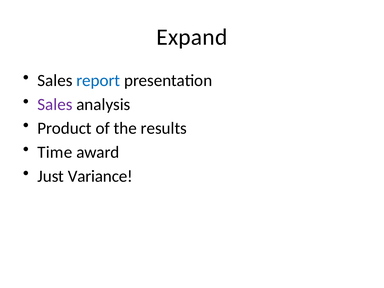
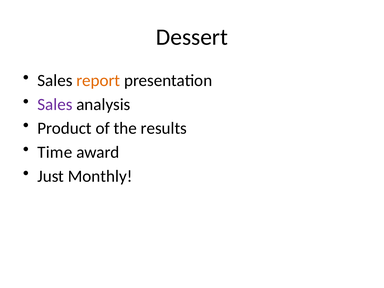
Expand: Expand -> Dessert (192, 37)
report colour: blue -> orange (98, 81)
Variance: Variance -> Monthly (100, 176)
